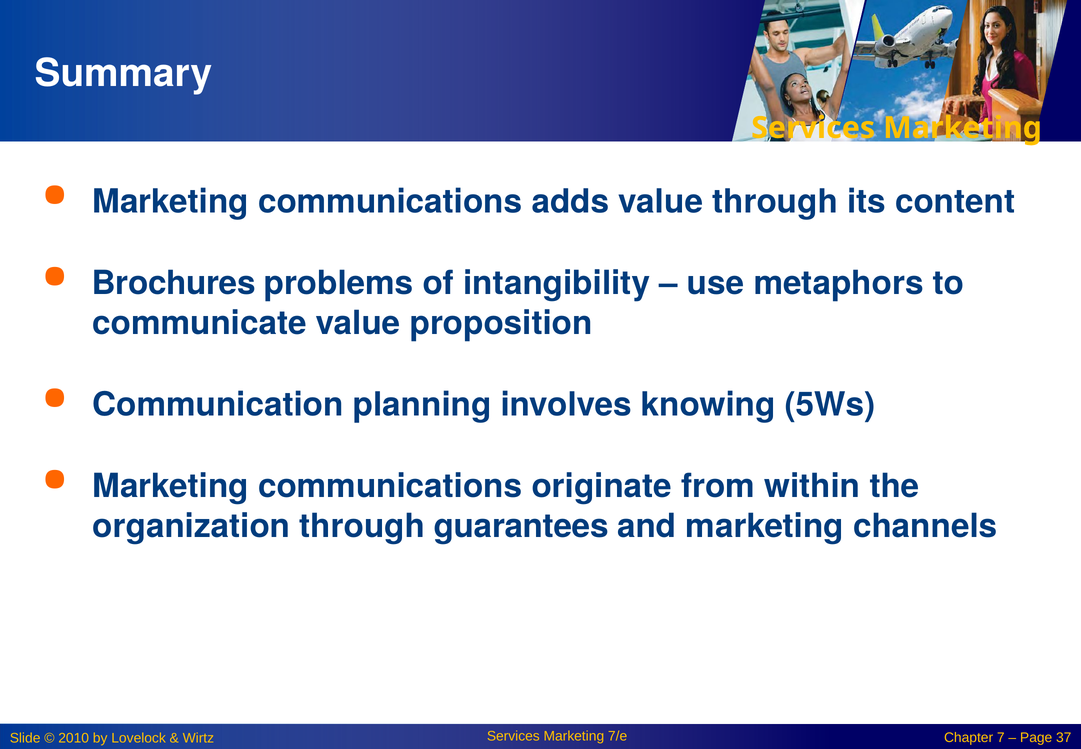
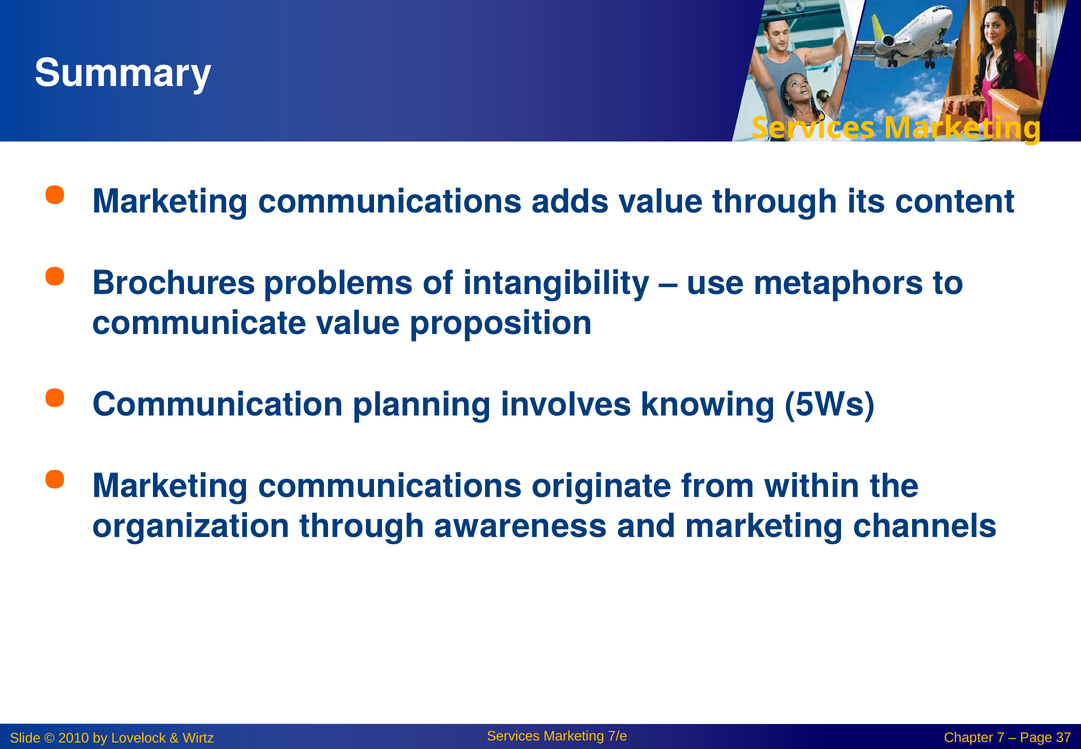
guarantees: guarantees -> awareness (521, 526)
